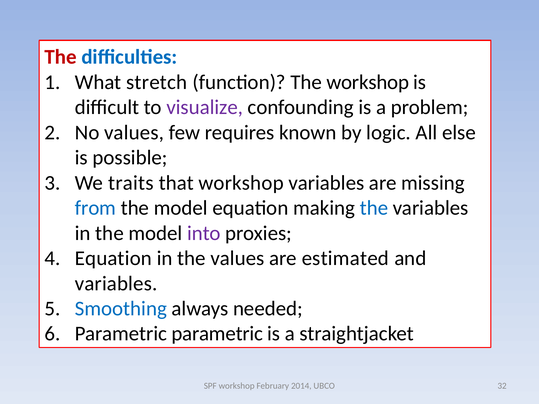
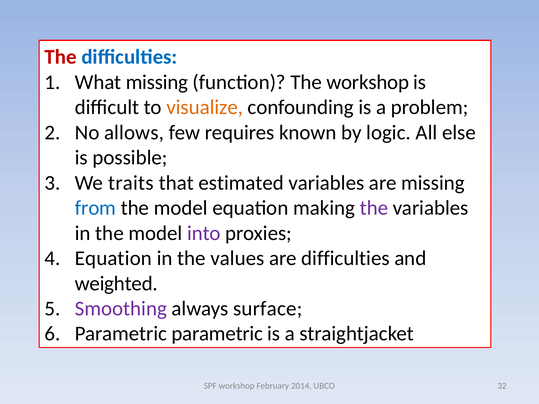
What stretch: stretch -> missing (157, 82)
visualize colour: purple -> orange (205, 107)
No values: values -> allows (134, 133)
that workshop: workshop -> estimated (241, 183)
the colour: blue -> purple (374, 208)
are estimated: estimated -> difficulties (345, 258)
variables: variables -> weighted (116, 284)
Smoothing colour: blue -> purple (121, 309)
needed: needed -> surface (268, 309)
